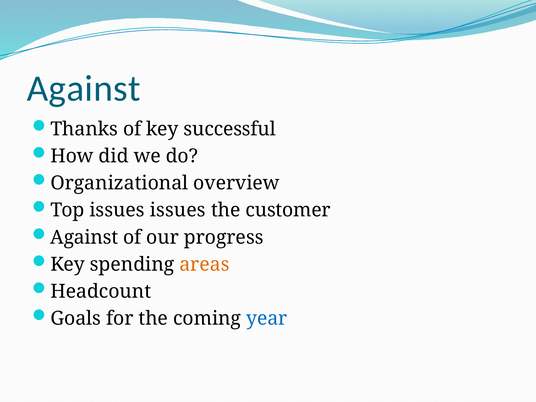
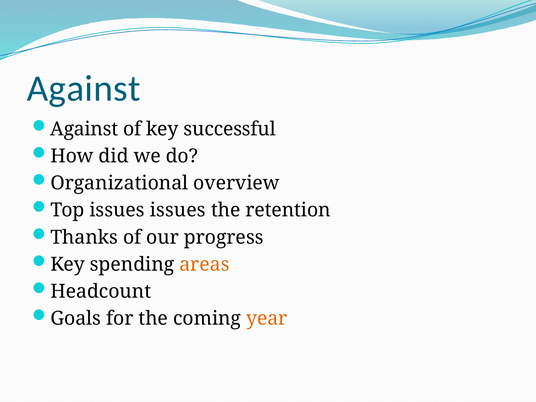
Thanks: Thanks -> Against (84, 129)
customer: customer -> retention (288, 210)
Against: Against -> Thanks (84, 237)
year colour: blue -> orange (267, 319)
